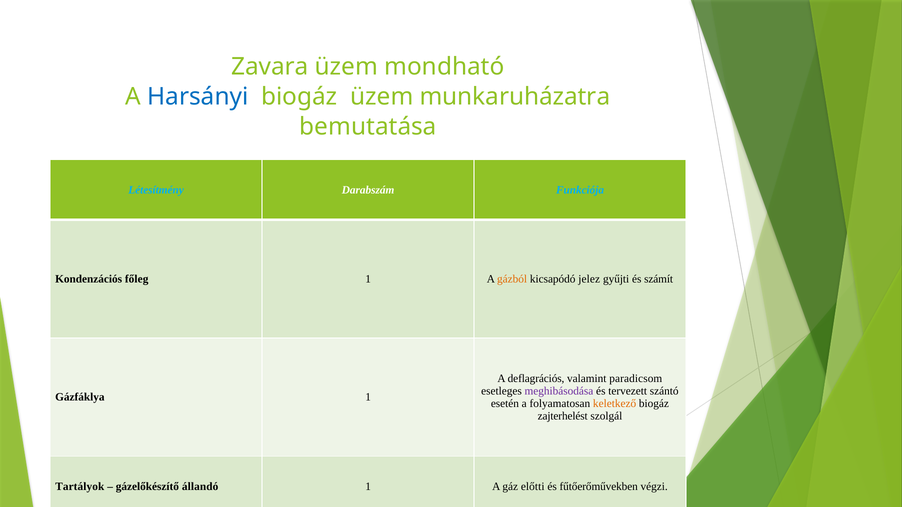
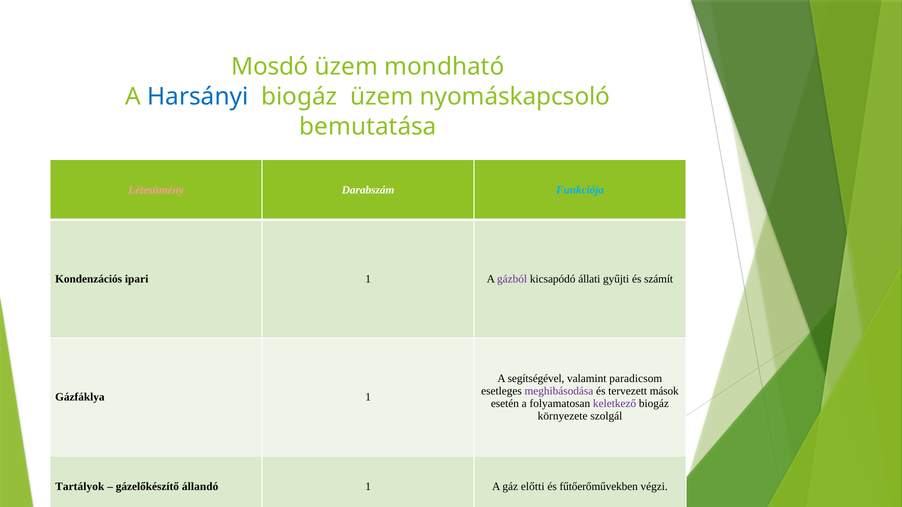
Zavara: Zavara -> Mosdó (270, 67)
munkaruházatra: munkaruházatra -> nyomáskapcsoló (515, 97)
Létesítmény colour: light blue -> pink (156, 190)
főleg: főleg -> ipari (137, 279)
gázból colour: orange -> purple (512, 279)
jelez: jelez -> állati (589, 279)
deflagrációs: deflagrációs -> segítségével (536, 379)
szántó: szántó -> mások (664, 391)
keletkező colour: orange -> purple (615, 404)
zajterhelést: zajterhelést -> környezete (563, 416)
